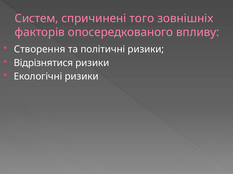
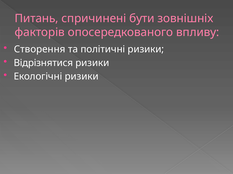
Систем: Систем -> Питань (37, 18)
того: того -> бути (142, 18)
